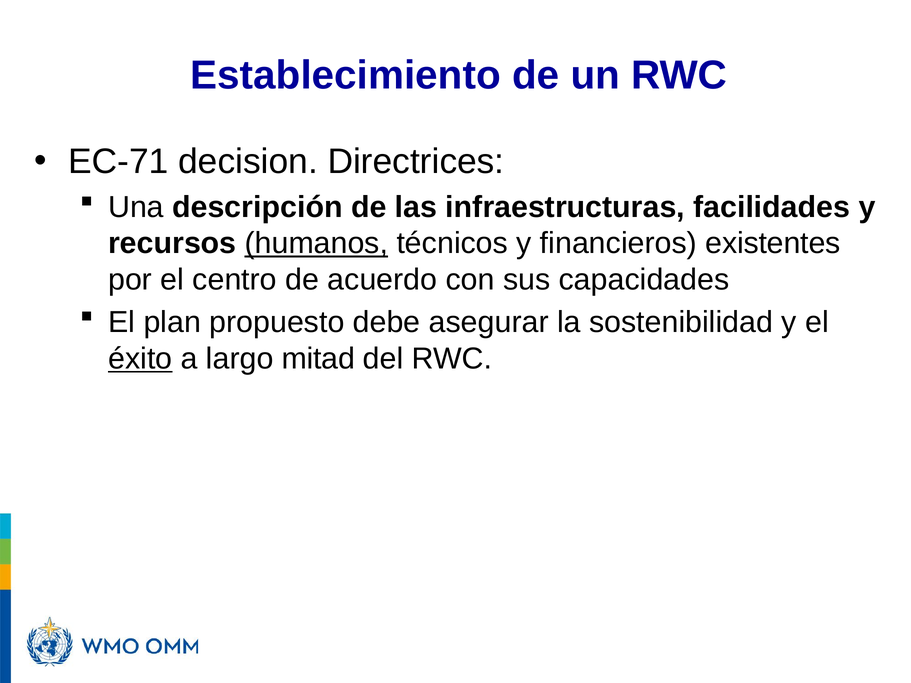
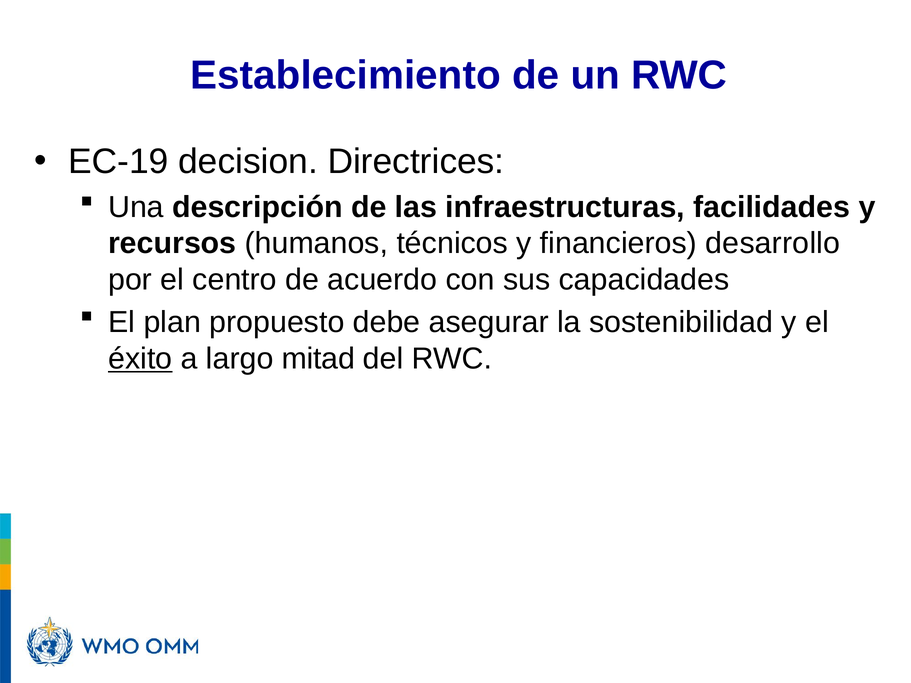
EC-71: EC-71 -> EC-19 (118, 162)
humanos underline: present -> none (316, 244)
existentes: existentes -> desarrollo (773, 244)
